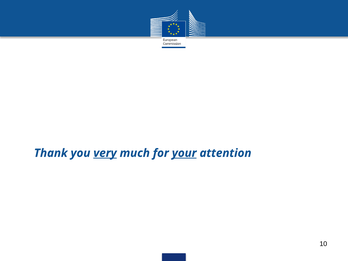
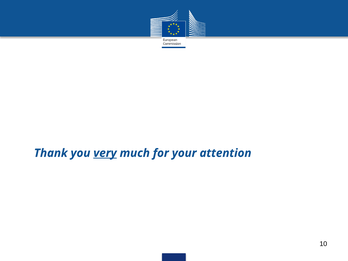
your underline: present -> none (184, 153)
